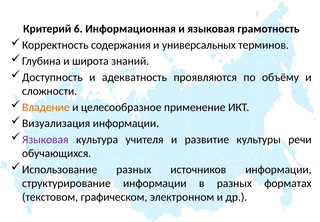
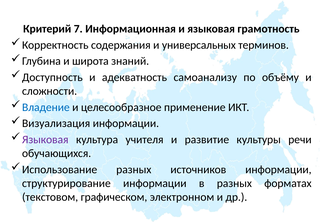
6: 6 -> 7 (78, 29)
проявляются: проявляются -> самоанализу (205, 77)
Владение colour: orange -> blue (46, 107)
